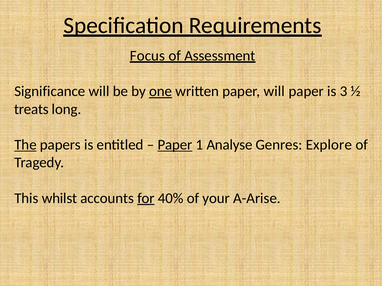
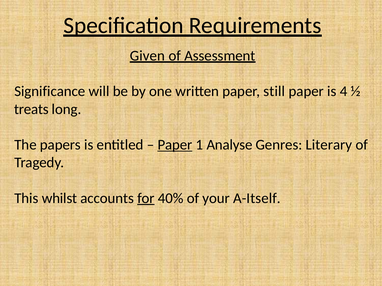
Focus: Focus -> Given (147, 56)
one underline: present -> none (161, 91)
paper will: will -> still (274, 91)
3: 3 -> 4 (344, 91)
The underline: present -> none (25, 145)
Explore: Explore -> Literary (329, 145)
A-Arise: A-Arise -> A-Itself (257, 198)
